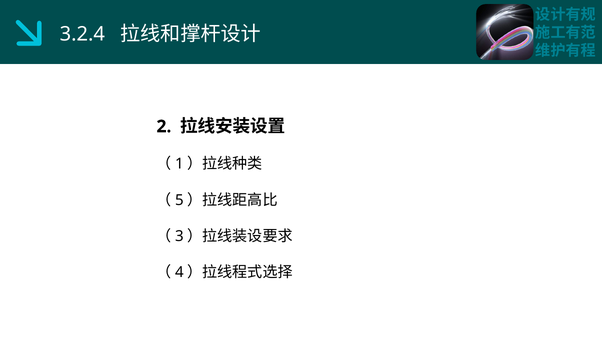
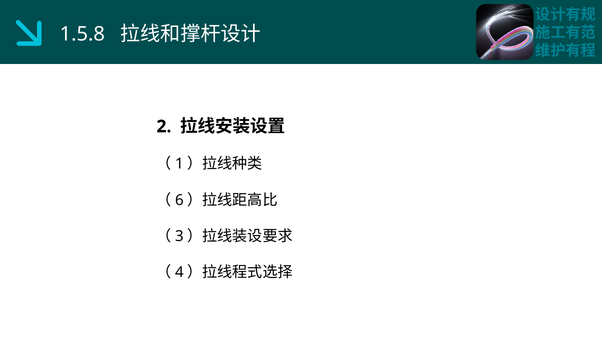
3.2.4: 3.2.4 -> 1.5.8 (82, 34)
5: 5 -> 6 (179, 200)
